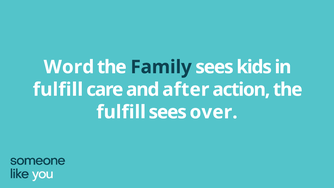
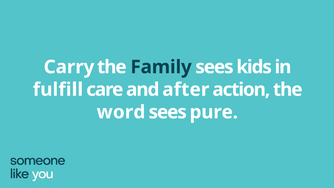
Word: Word -> Carry (69, 67)
fulfill: fulfill -> word (121, 112)
over: over -> pure (214, 112)
